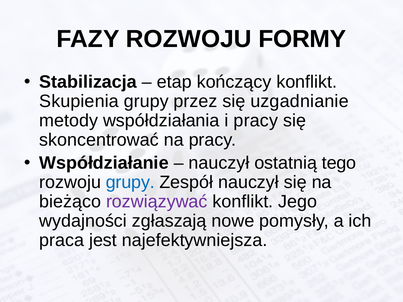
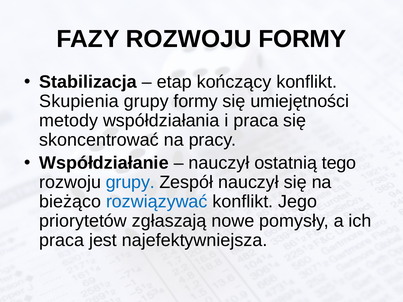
grupy przez: przez -> formy (196, 101)
uzgadnianie: uzgadnianie -> umiejętności (300, 101)
i pracy: pracy -> praca (256, 121)
rozwiązywać colour: purple -> blue (157, 202)
wydajności: wydajności -> priorytetów (83, 221)
